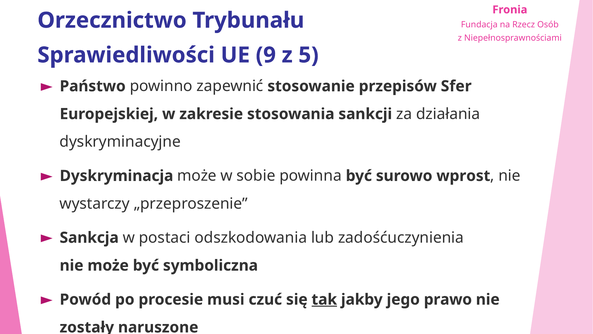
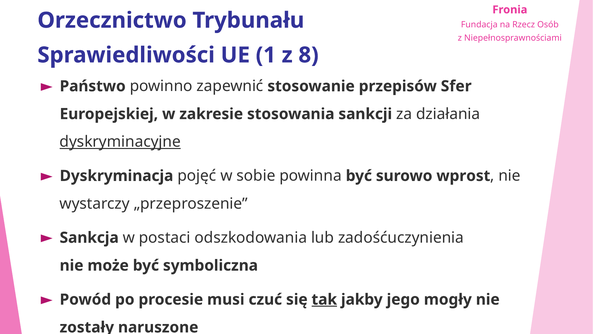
9: 9 -> 1 (266, 55)
5: 5 -> 8 (309, 55)
dyskryminacyjne underline: none -> present (120, 142)
Dyskryminacja może: może -> pojęć (197, 176)
prawo: prawo -> mogły (448, 299)
